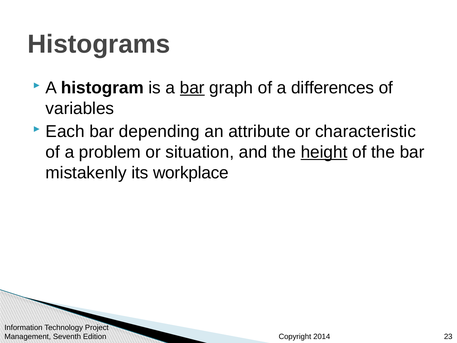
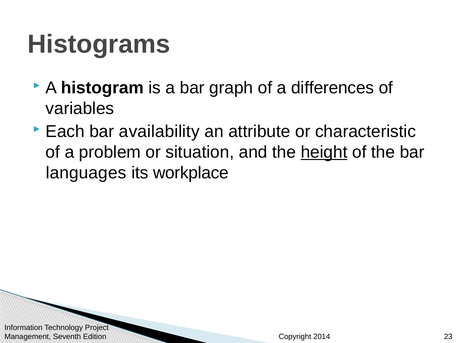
bar underline: present -> none (192, 88)
depending: depending -> availability (159, 131)
mistakenly: mistakenly -> languages (86, 173)
